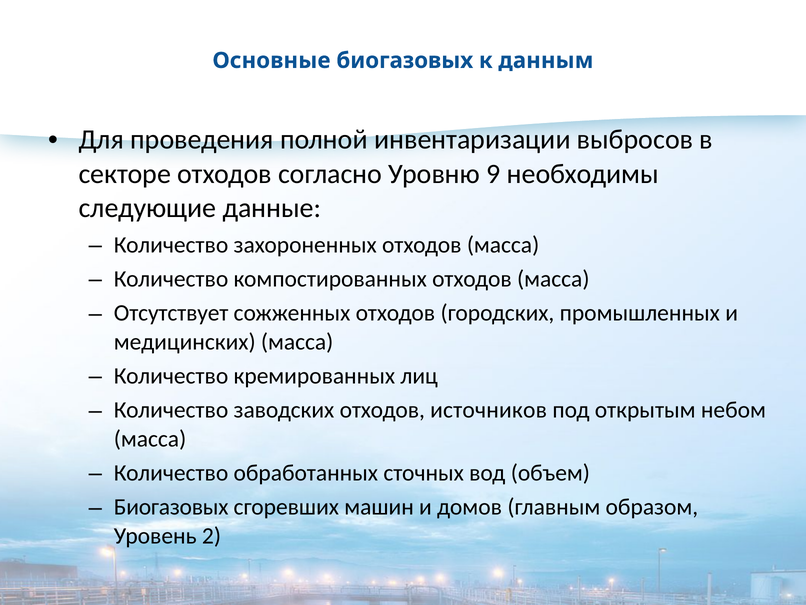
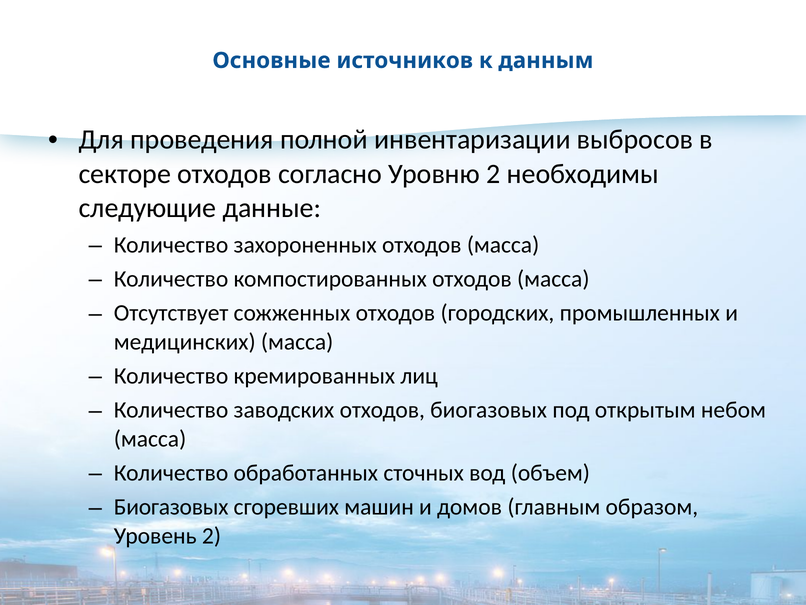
Основные биогазовых: биогазовых -> источников (405, 61)
Уровню 9: 9 -> 2 (493, 174)
отходов источников: источников -> биогазовых (489, 410)
